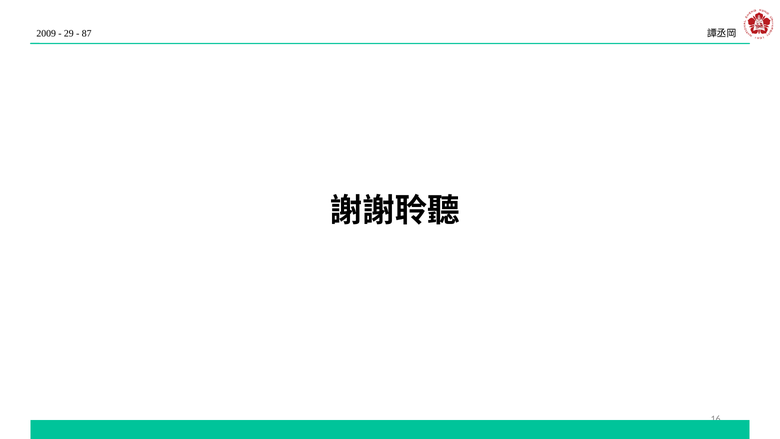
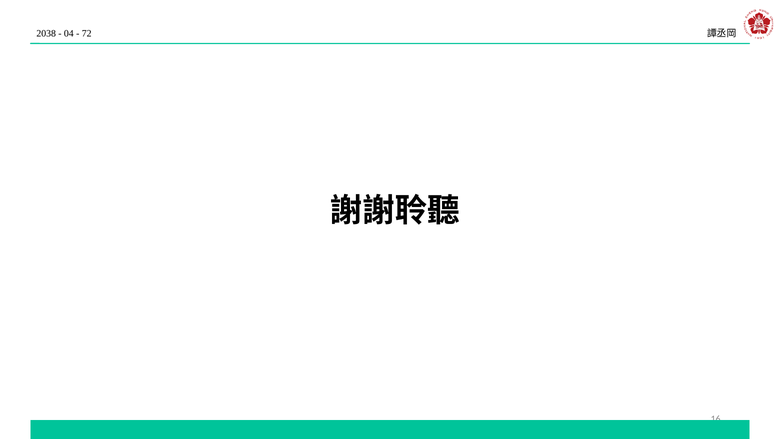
2009: 2009 -> 2038 (46, 33)
29: 29 -> 04 (69, 33)
87: 87 -> 72 (87, 33)
